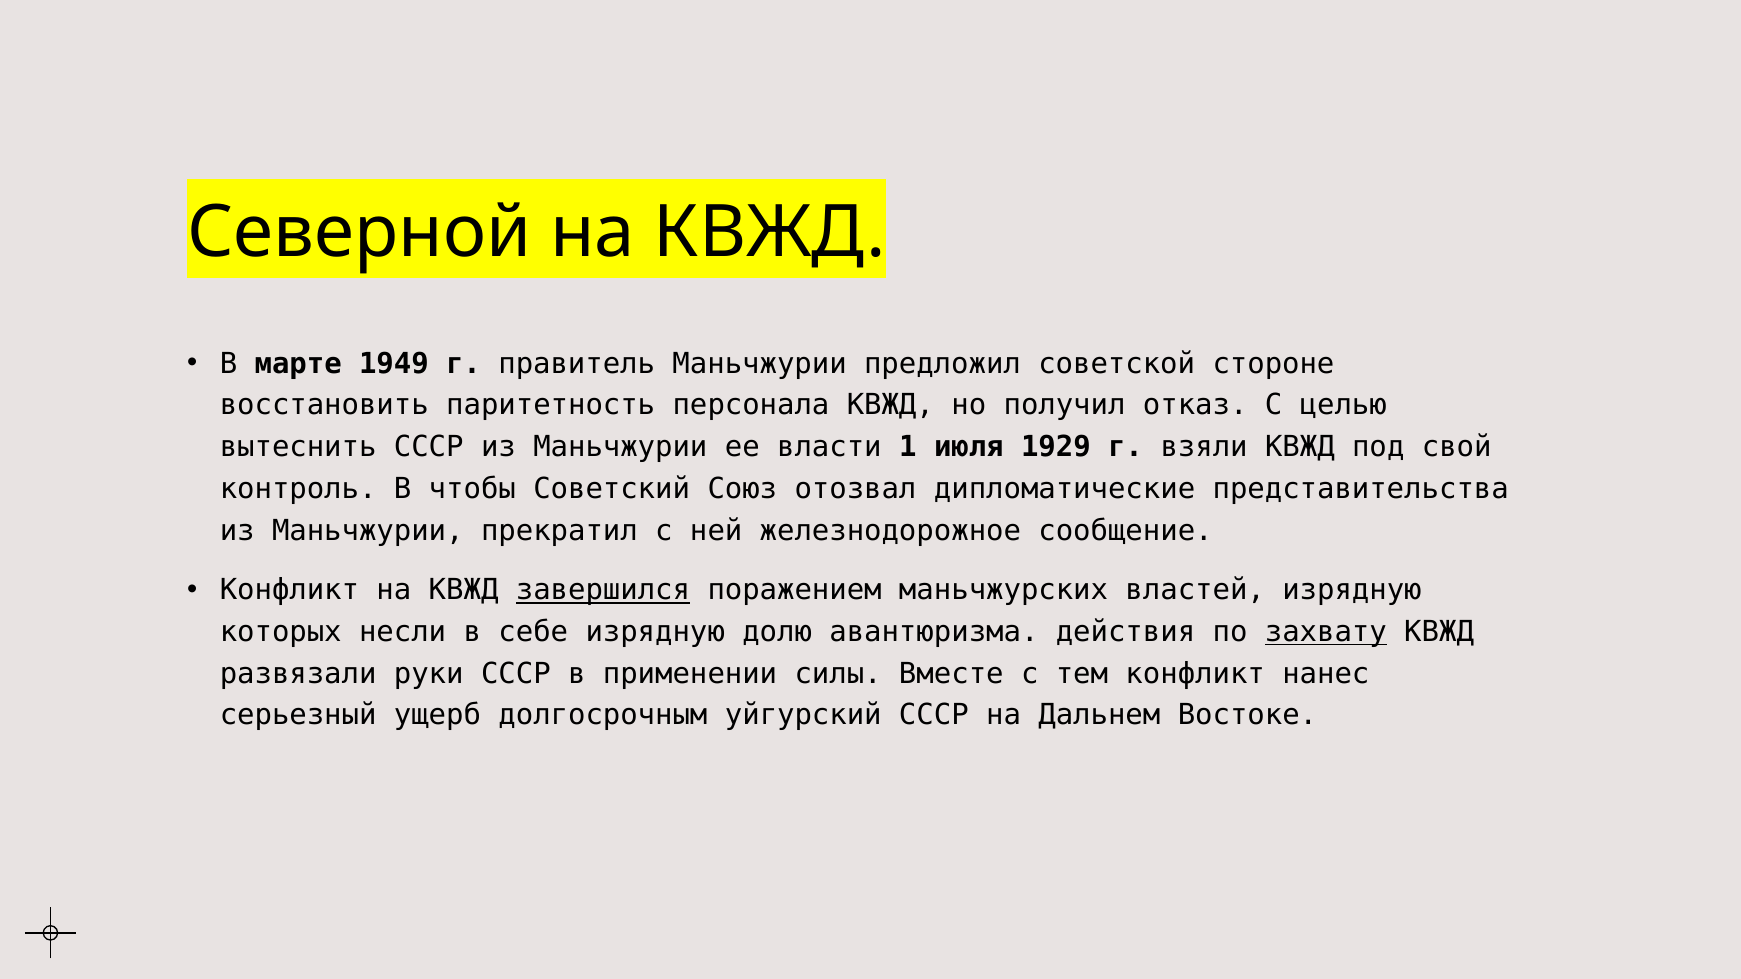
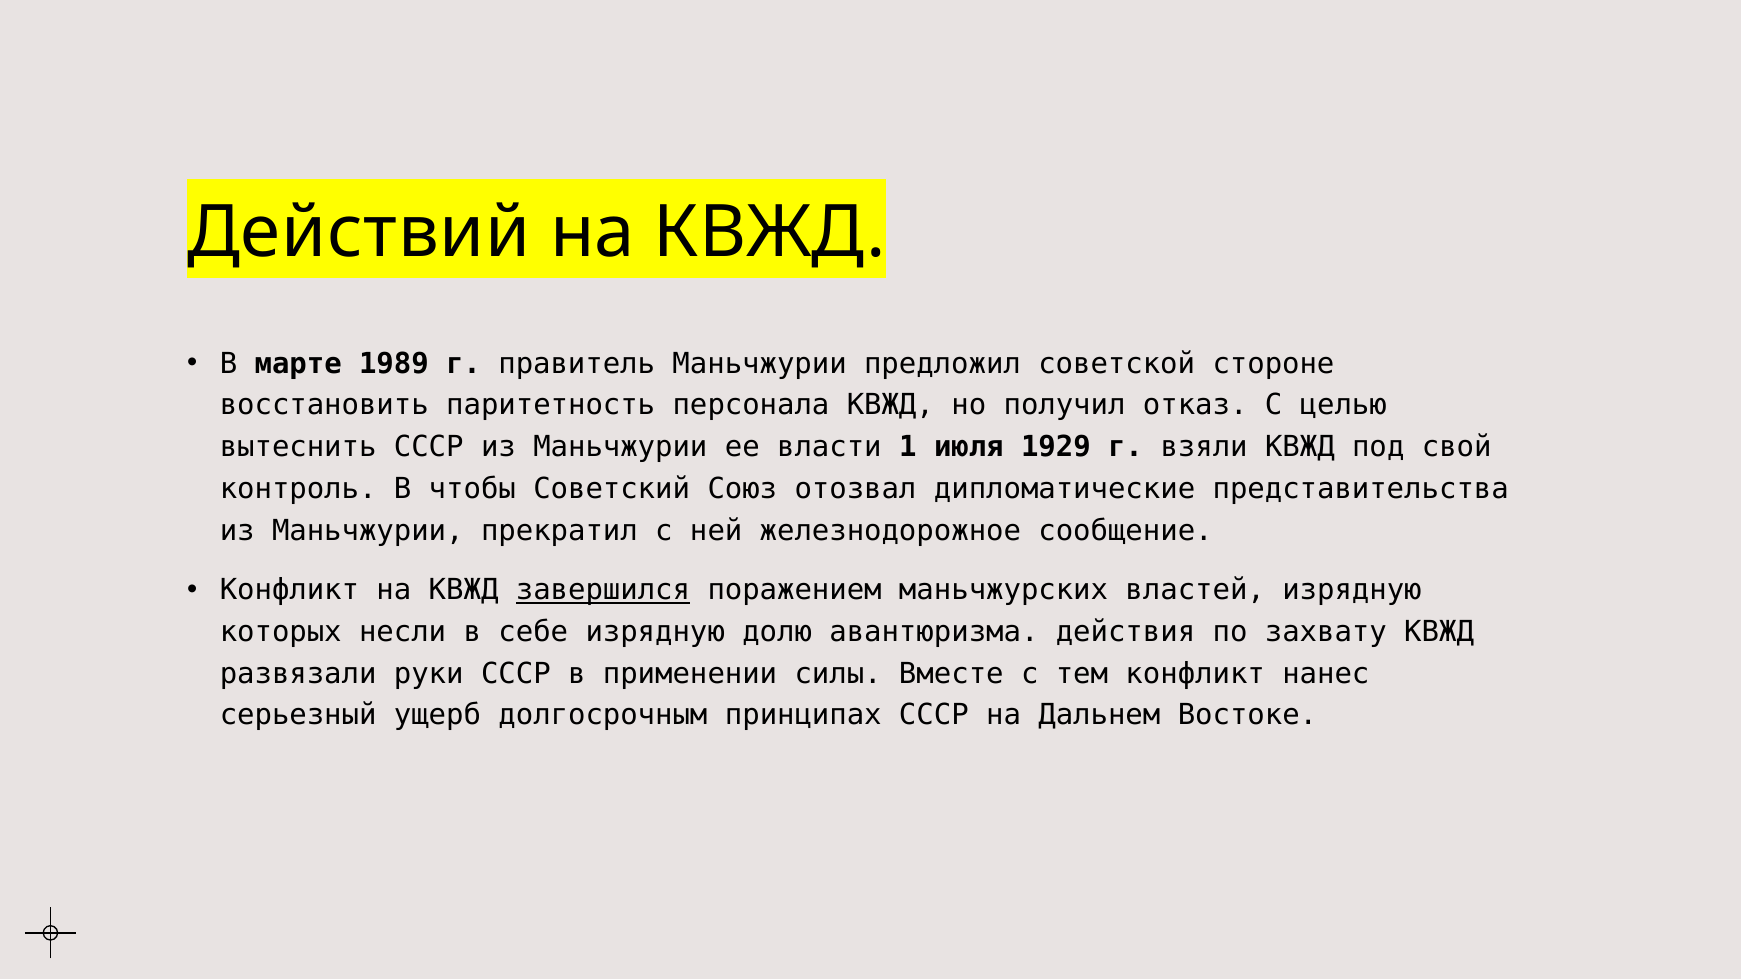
Северной: Северной -> Действий (359, 232)
1949: 1949 -> 1989 (394, 364)
захвату underline: present -> none (1326, 632)
уйгурский: уйгурский -> принципах (803, 716)
